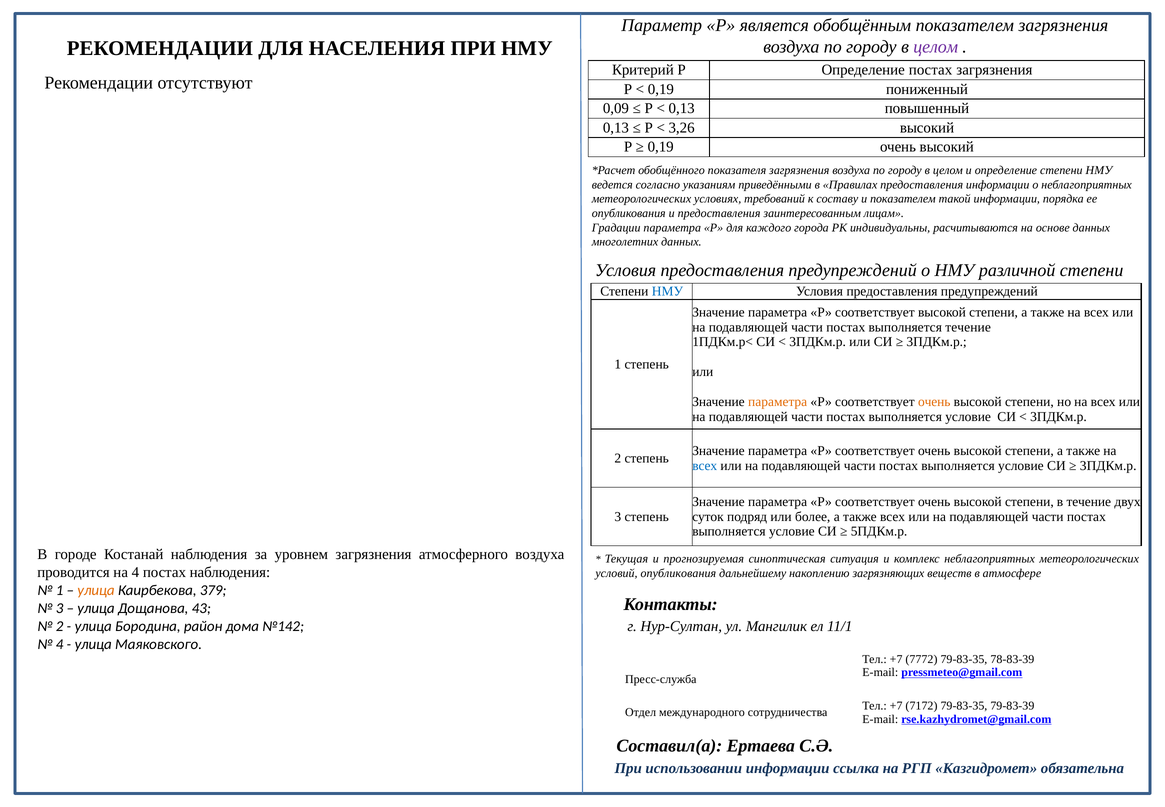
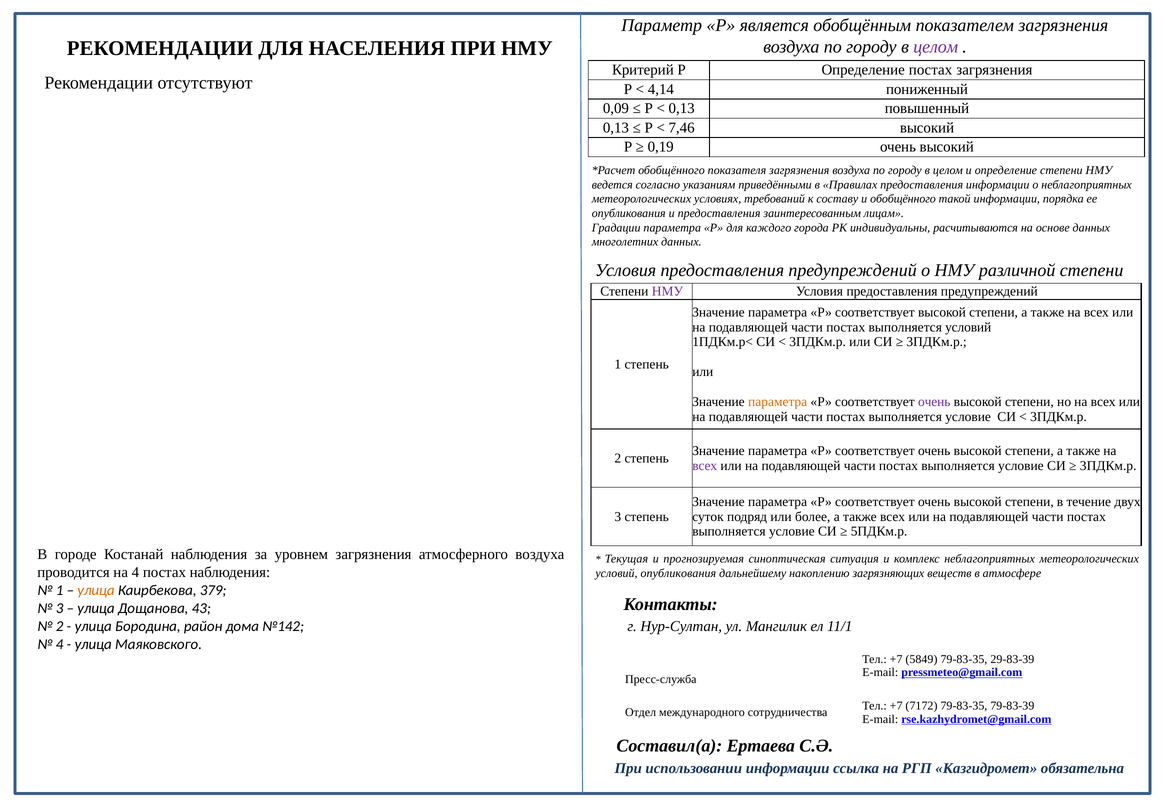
0,19: 0,19 -> 4,14 (661, 89)
3,26: 3,26 -> 7,46 (682, 128)
и показателем: показателем -> обобщённого (903, 199)
НМУ colour: blue -> purple (667, 291)
выполняется течение: течение -> условий (968, 327)
очень colour: orange -> purple (934, 401)
всех colour: blue -> purple (705, 466)
7772: 7772 -> 5849 (921, 659)
78-83-39: 78-83-39 -> 29-83-39 (1012, 659)
